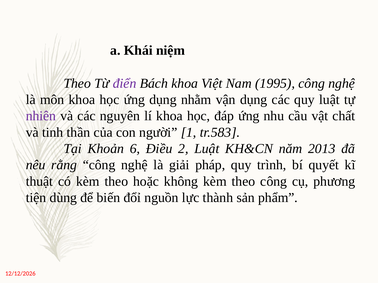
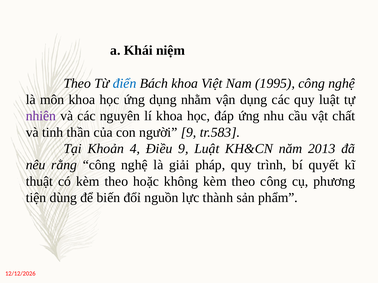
điển colour: purple -> blue (125, 83)
người 1: 1 -> 9 (189, 133)
6: 6 -> 4 (135, 149)
Điều 2: 2 -> 9 (183, 149)
